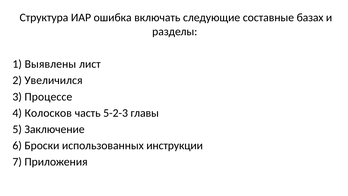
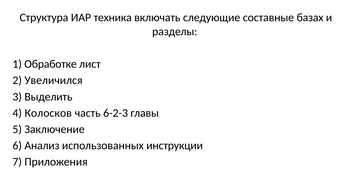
ошибка: ошибка -> техника (113, 18)
Выявлены: Выявлены -> Обработке (51, 64)
Процессе: Процессе -> Выделить (48, 97)
5-2-3: 5-2-3 -> 6-2-3 (116, 113)
Броски: Броски -> Анализ (42, 145)
